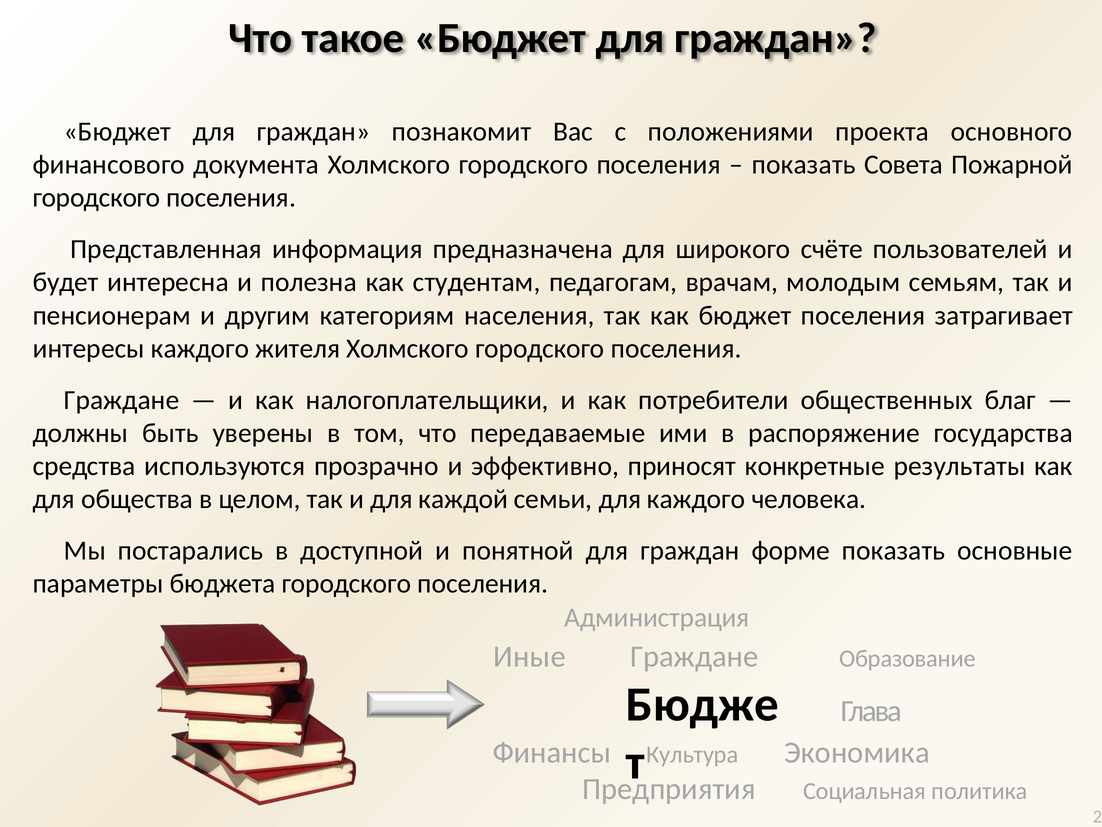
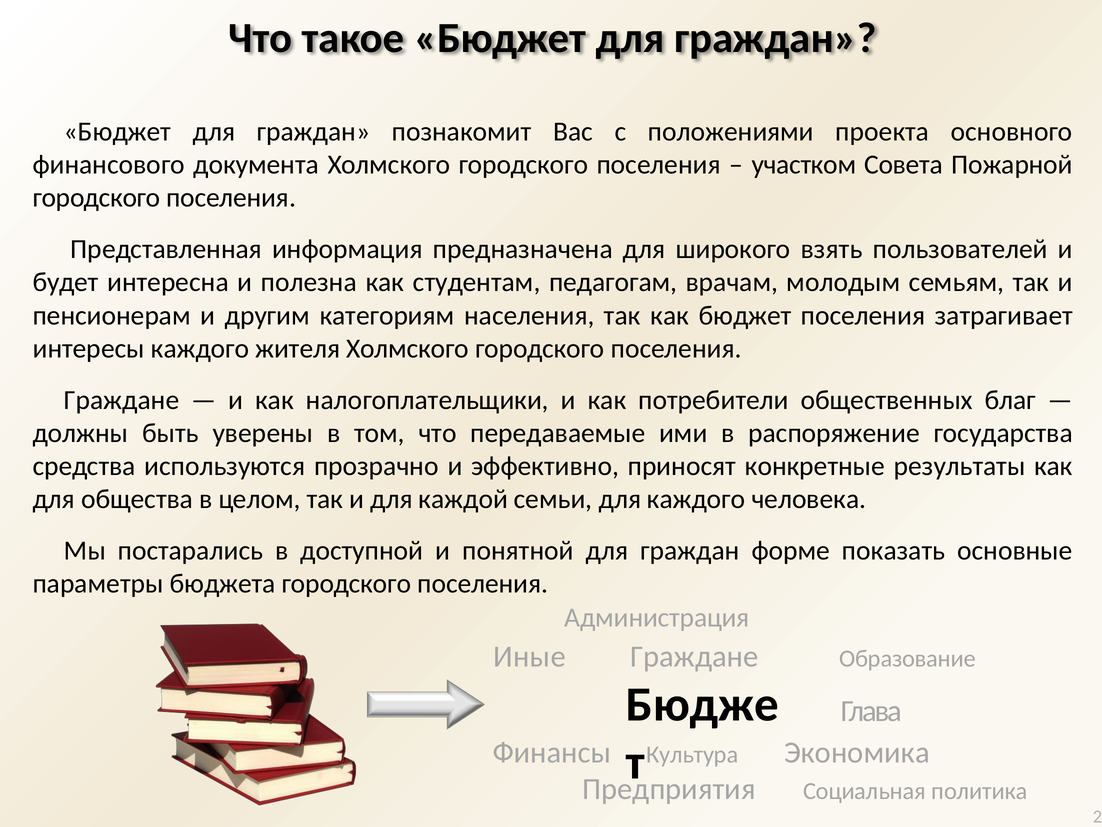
показать: показать -> участком (804, 165)
счёте: счёте -> взять (832, 249)
